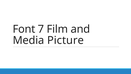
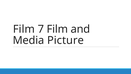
Font: Font -> Film (24, 29)
